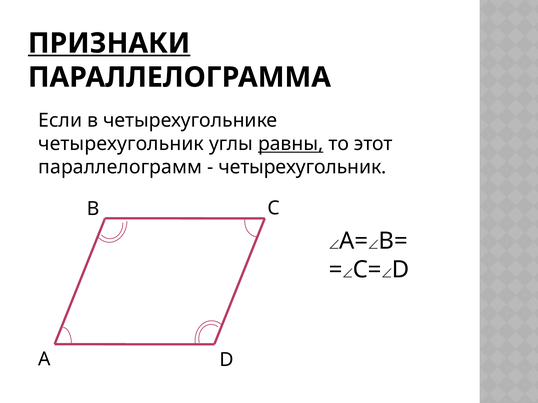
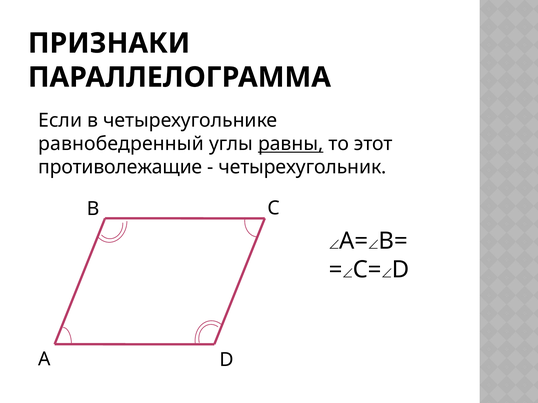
ПРИЗНАКИ underline: present -> none (109, 43)
четырехугольник: четырехугольник -> равнобедренный (121, 144)
параллелограмм: параллелограмм -> противолежащие (120, 167)
